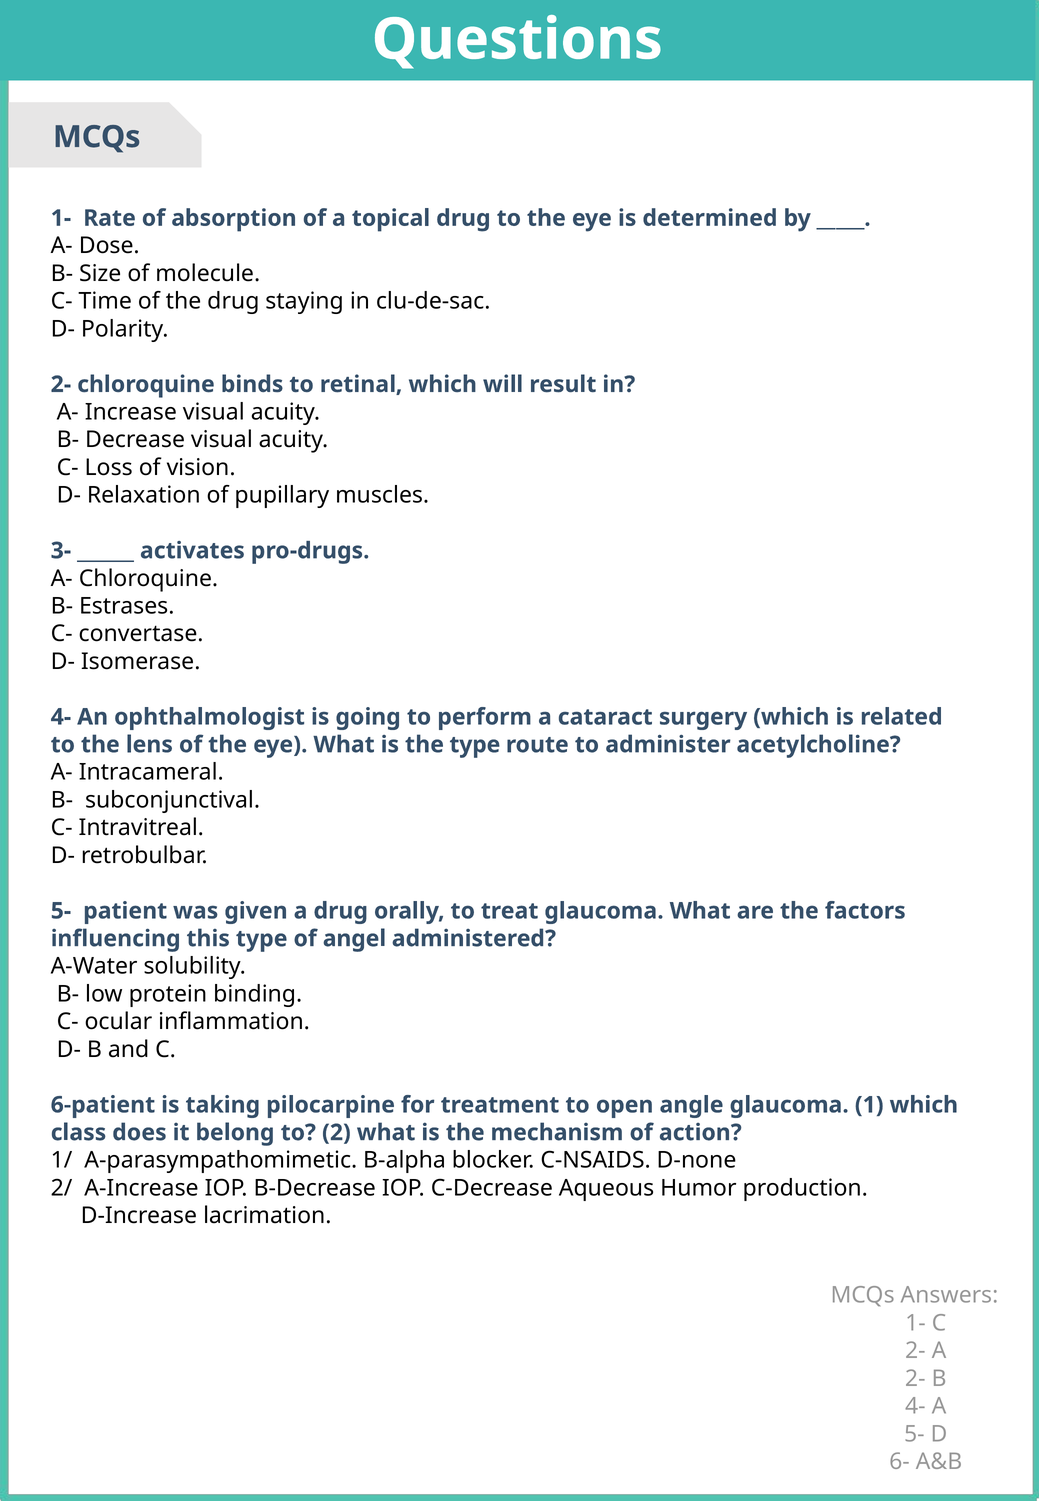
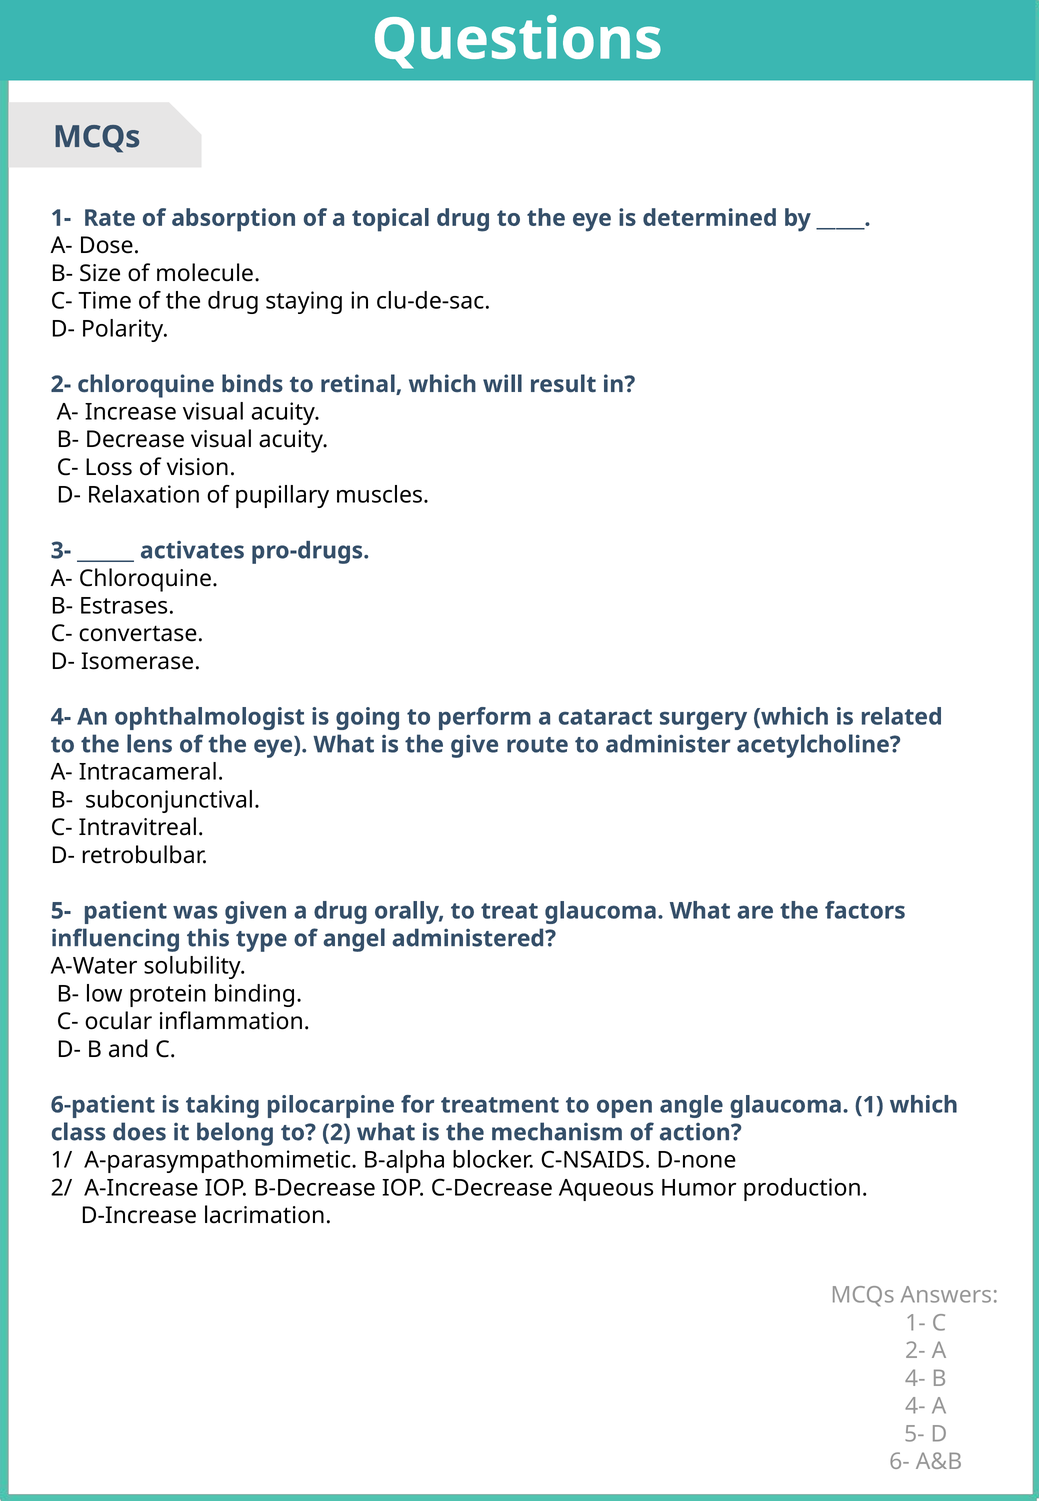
the type: type -> give (475, 745)
2-: 2- -> 4- (915, 1378)
